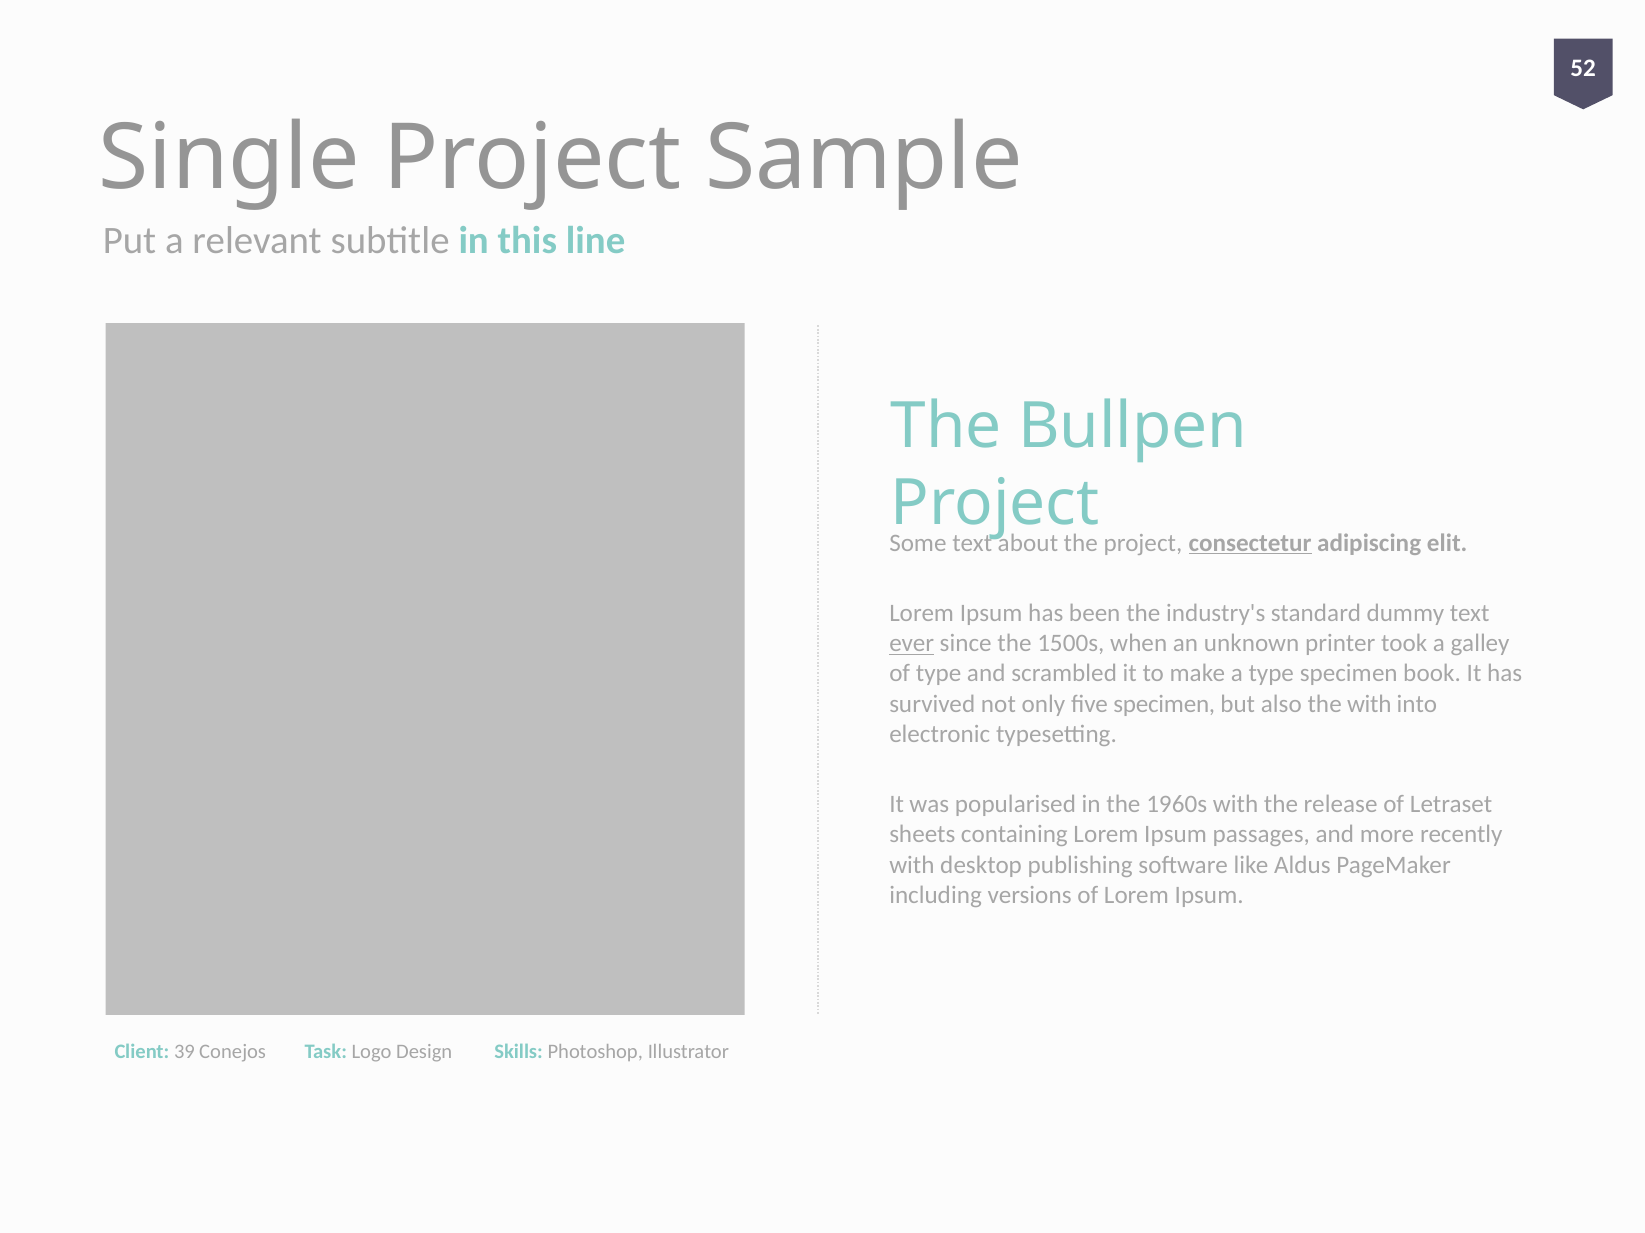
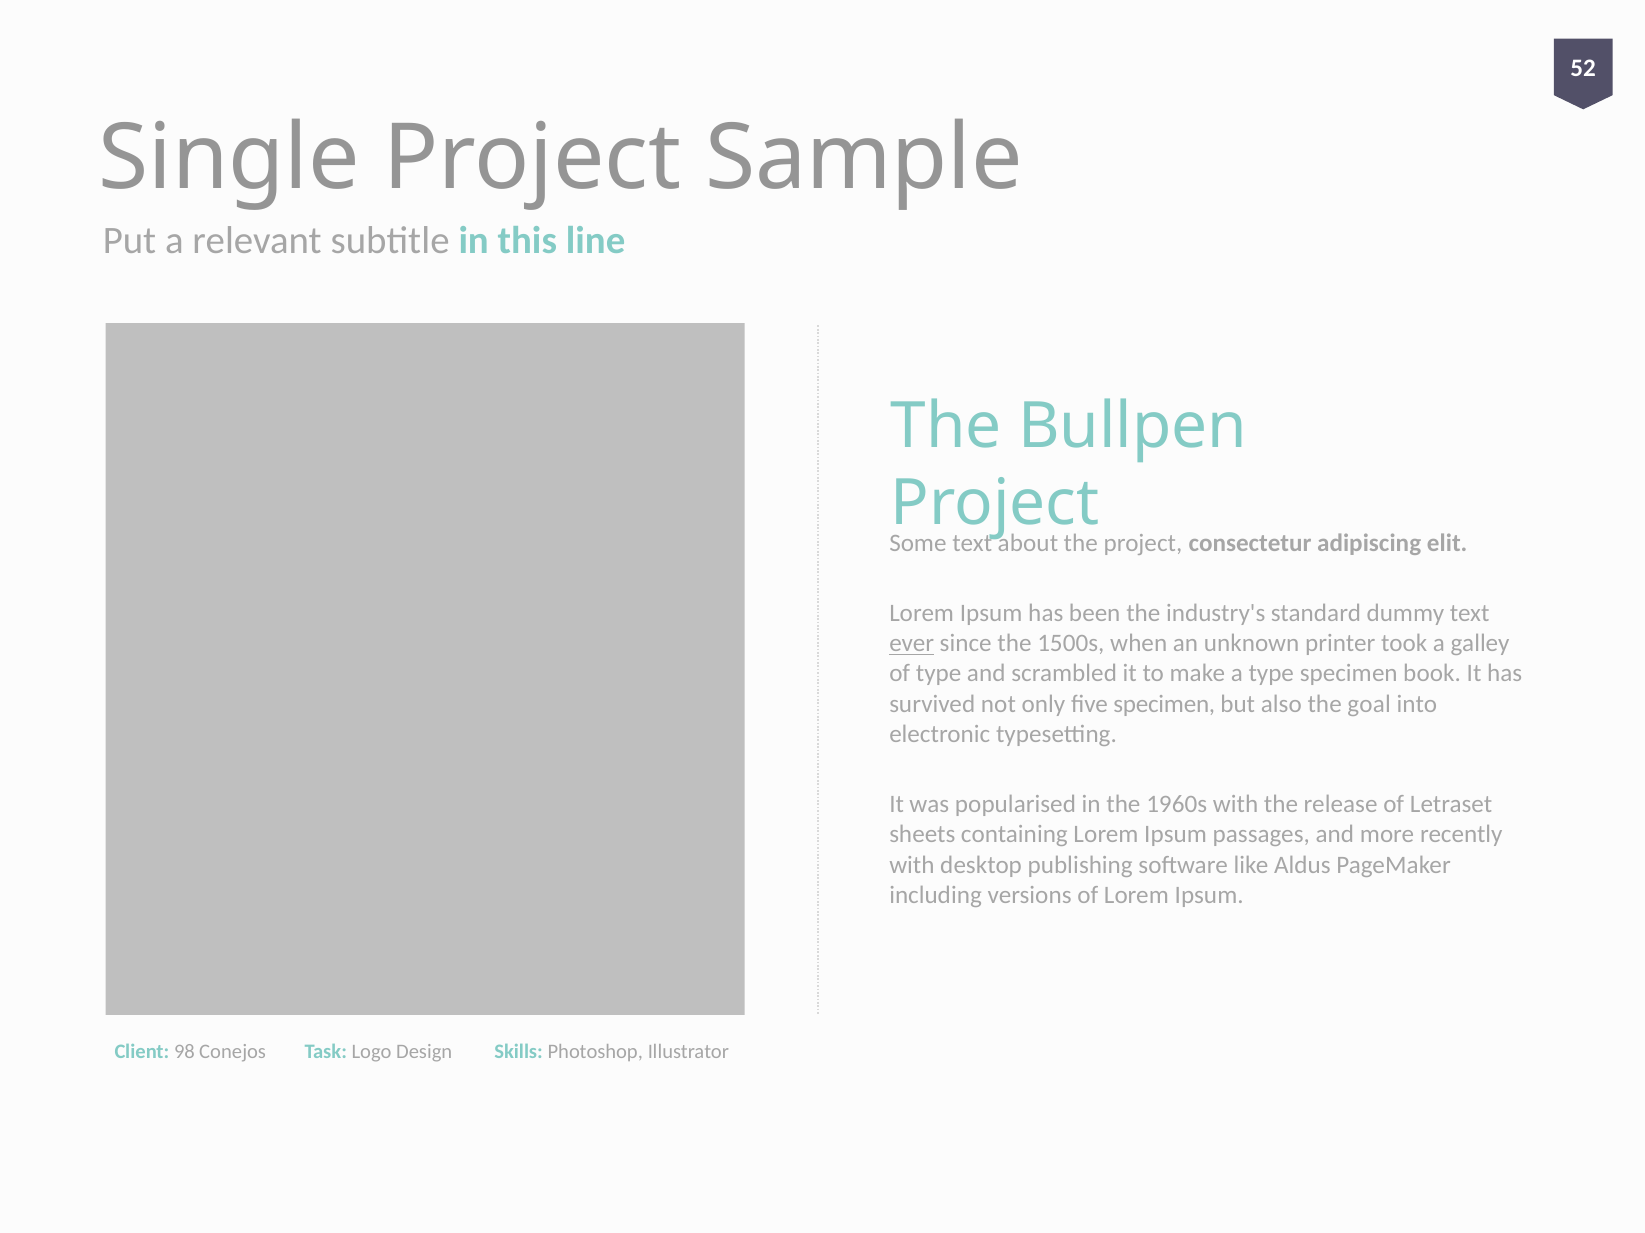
consectetur underline: present -> none (1250, 543)
the with: with -> goal (1369, 704)
39: 39 -> 98 (184, 1052)
